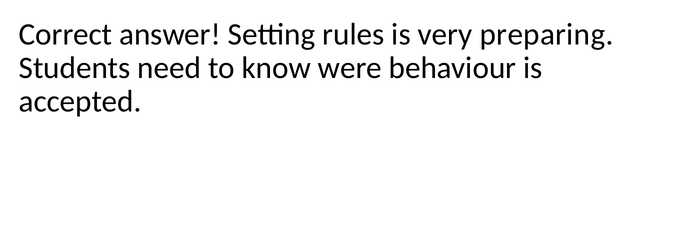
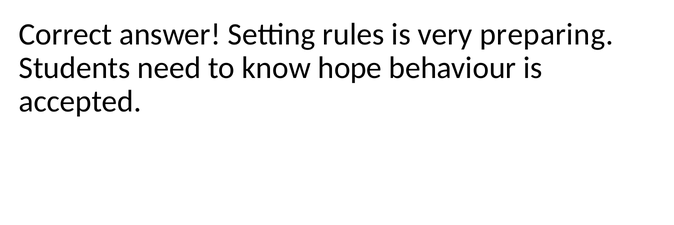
were: were -> hope (350, 68)
